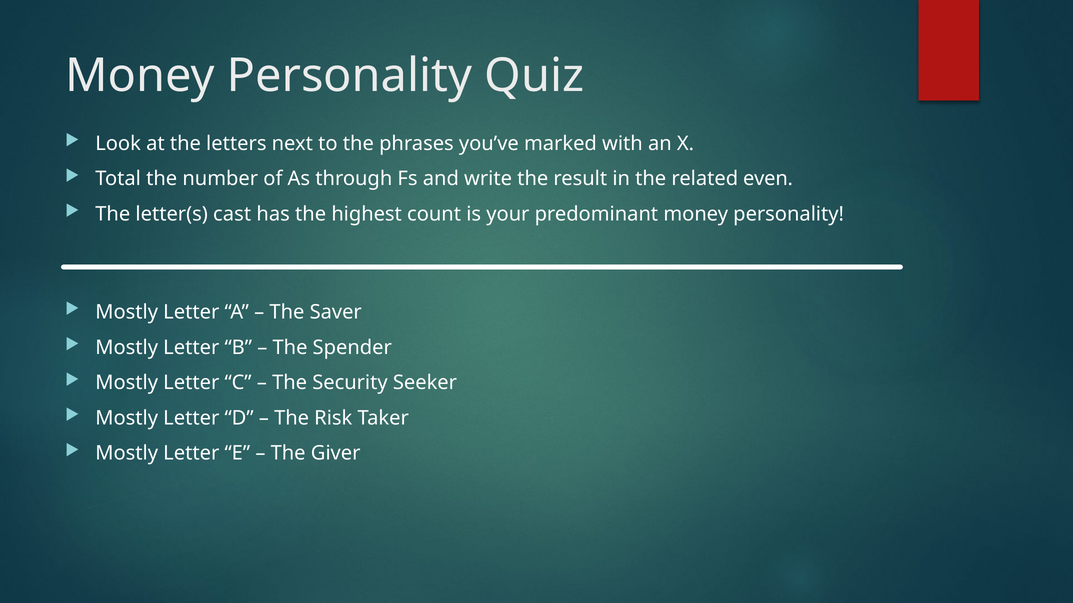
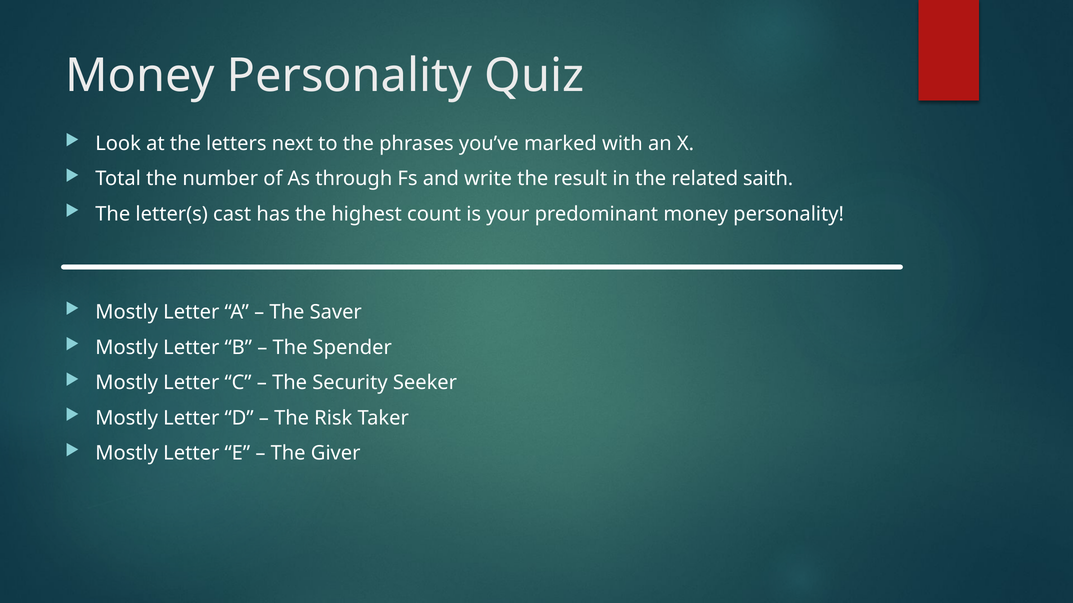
even: even -> saith (768, 179)
